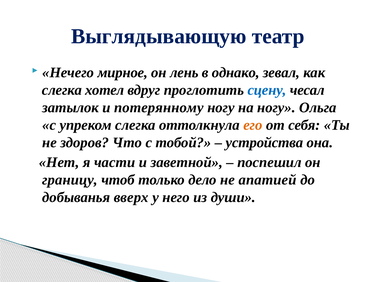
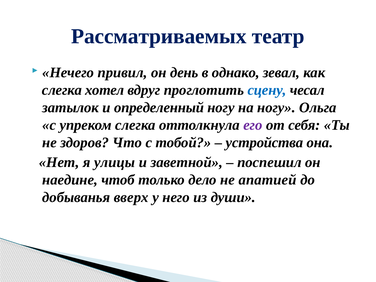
Выглядывающую: Выглядывающую -> Рассматриваемых (159, 36)
мирное: мирное -> привил (122, 73)
лень: лень -> день (184, 73)
потерянному: потерянному -> определенный (159, 108)
его colour: orange -> purple (253, 125)
части: части -> улицы (115, 162)
границу: границу -> наедине (70, 180)
